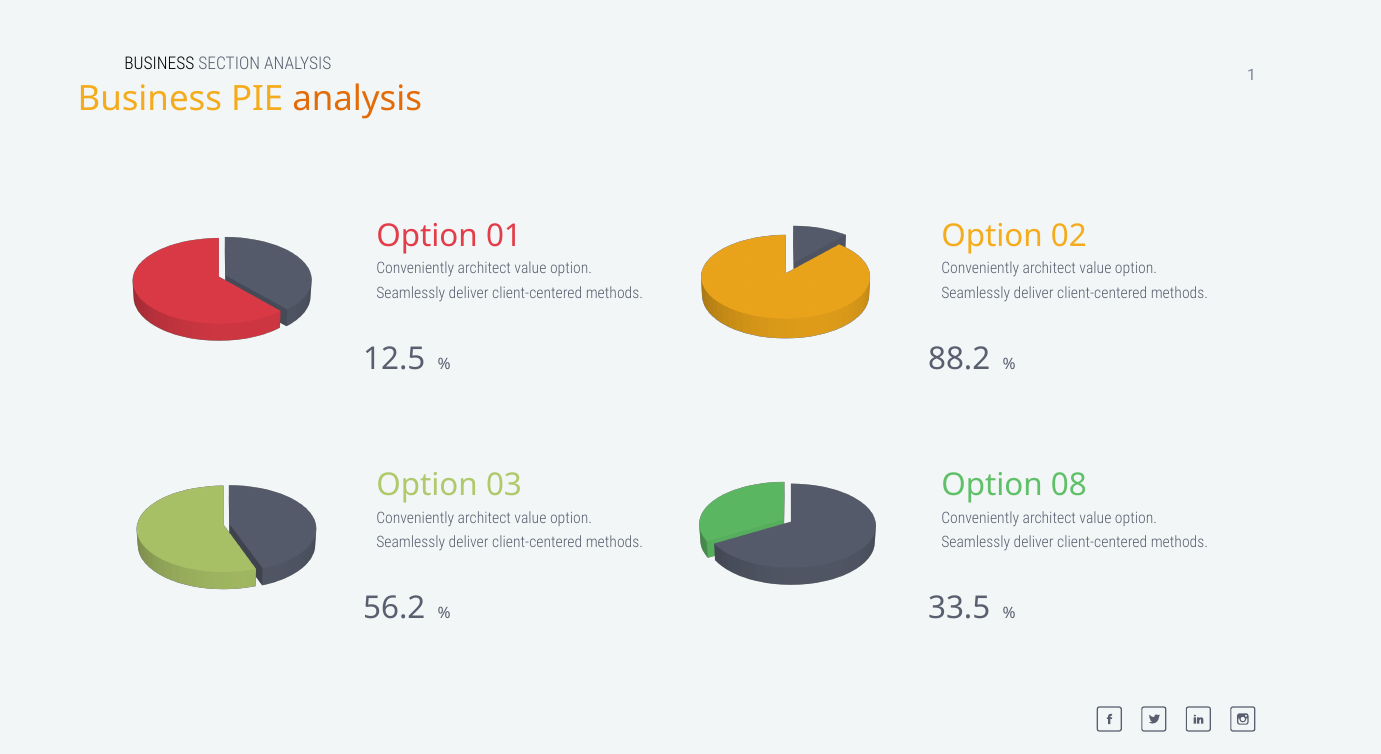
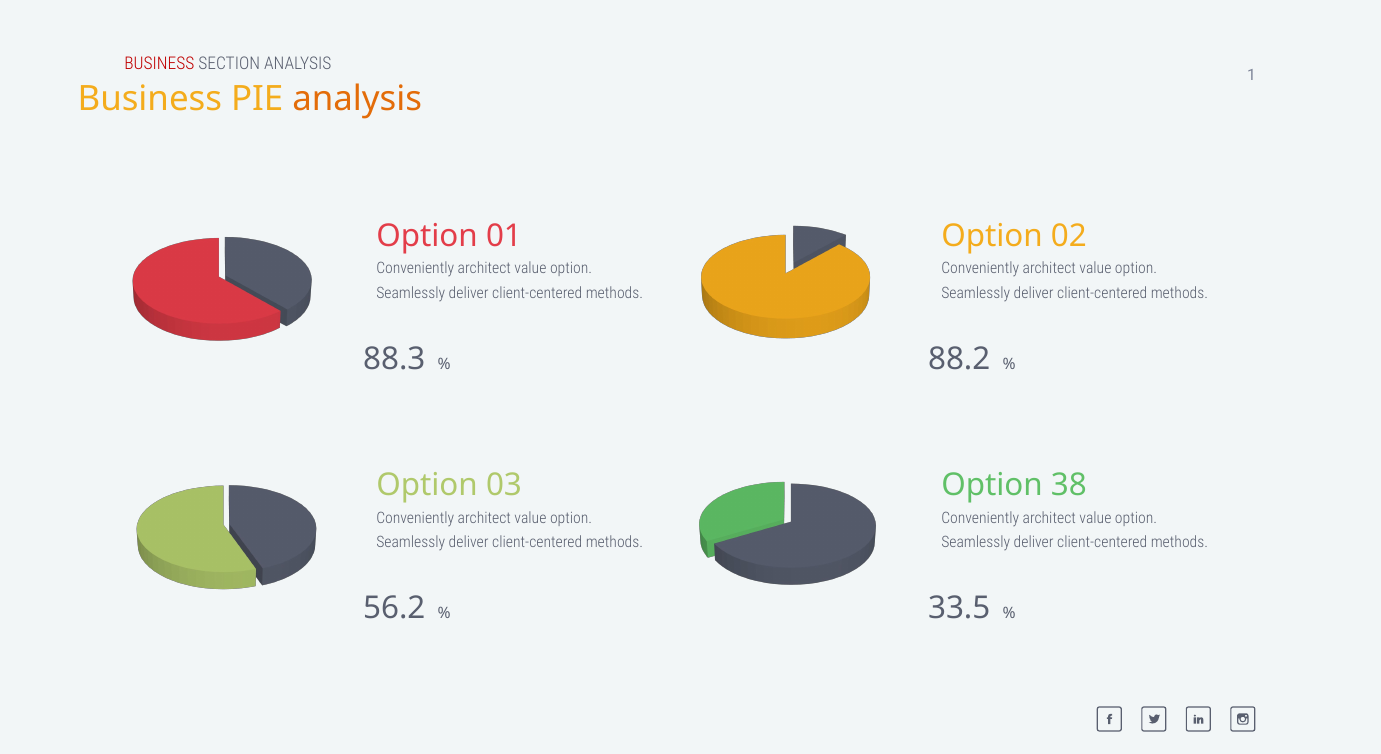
BUSINESS colour: black -> red (159, 63)
12.5: 12.5 -> 88.3 (394, 359)
08: 08 -> 38 (1069, 485)
